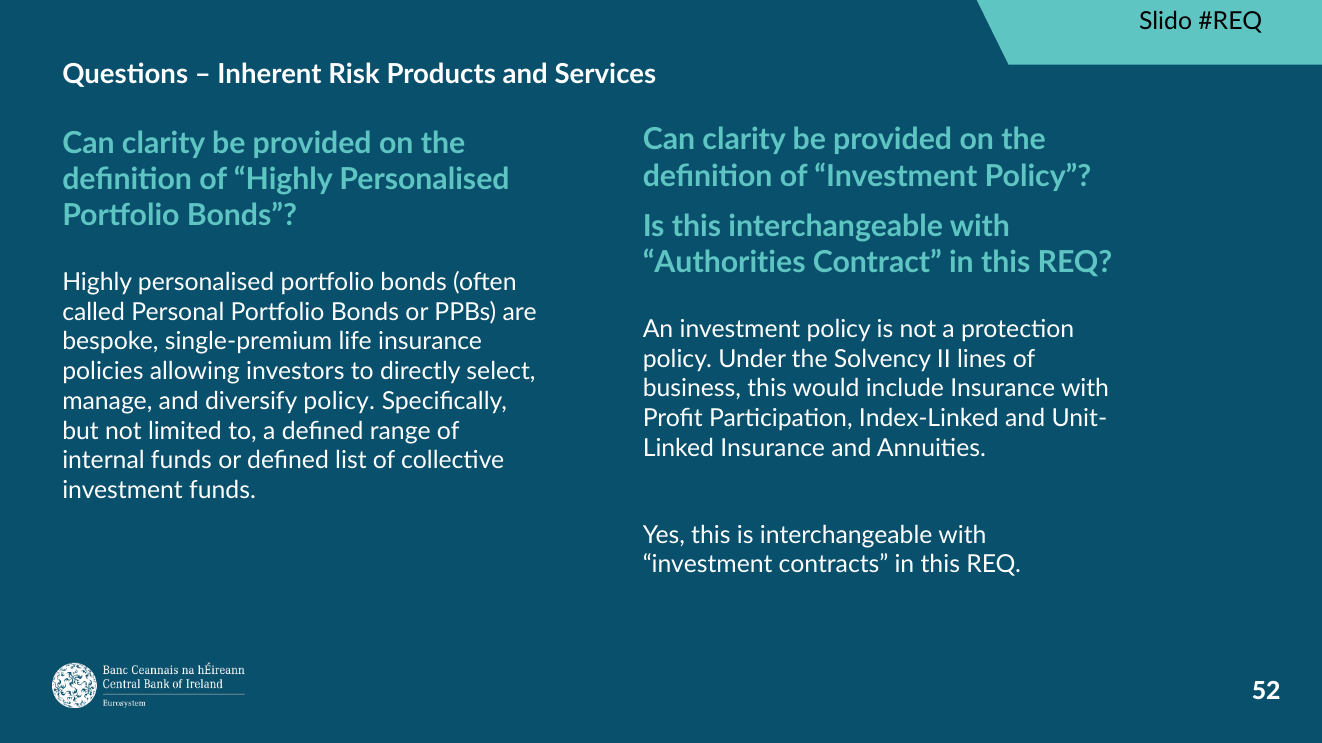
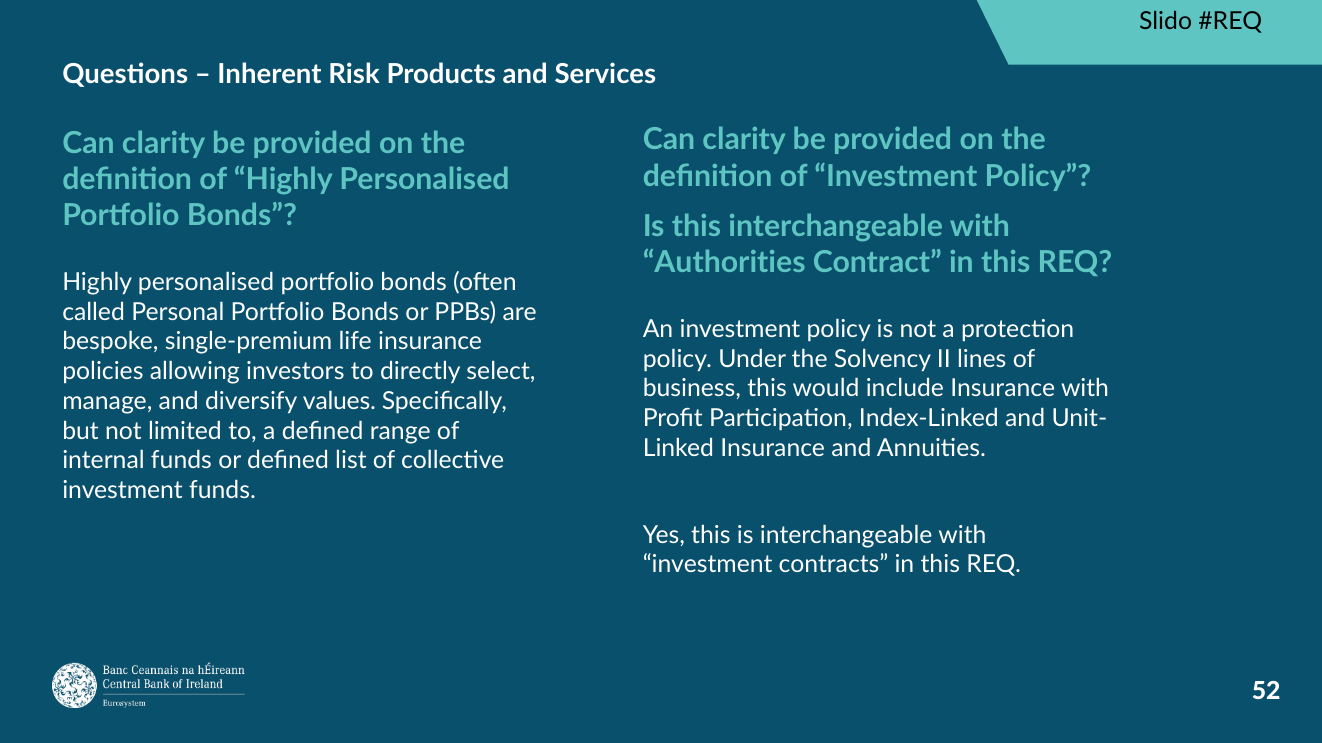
diversify policy: policy -> values (339, 402)
